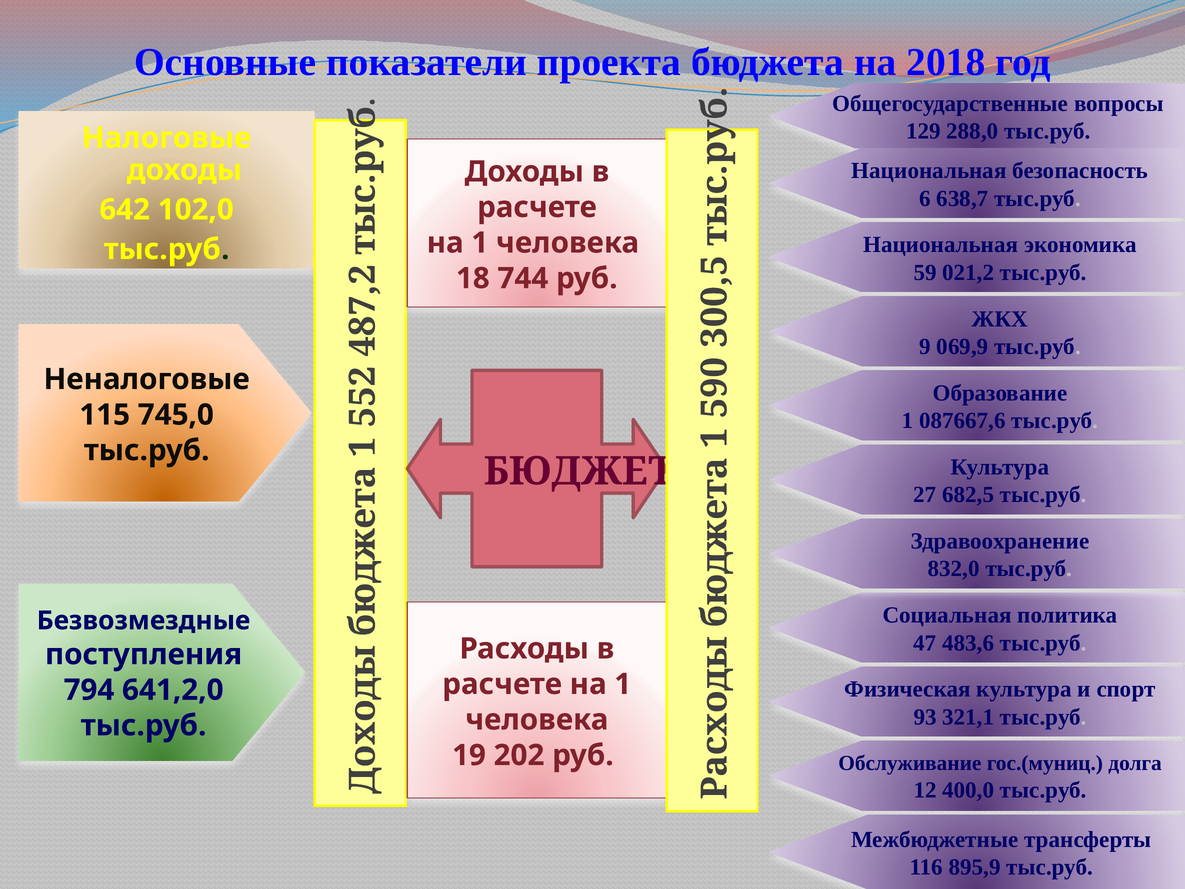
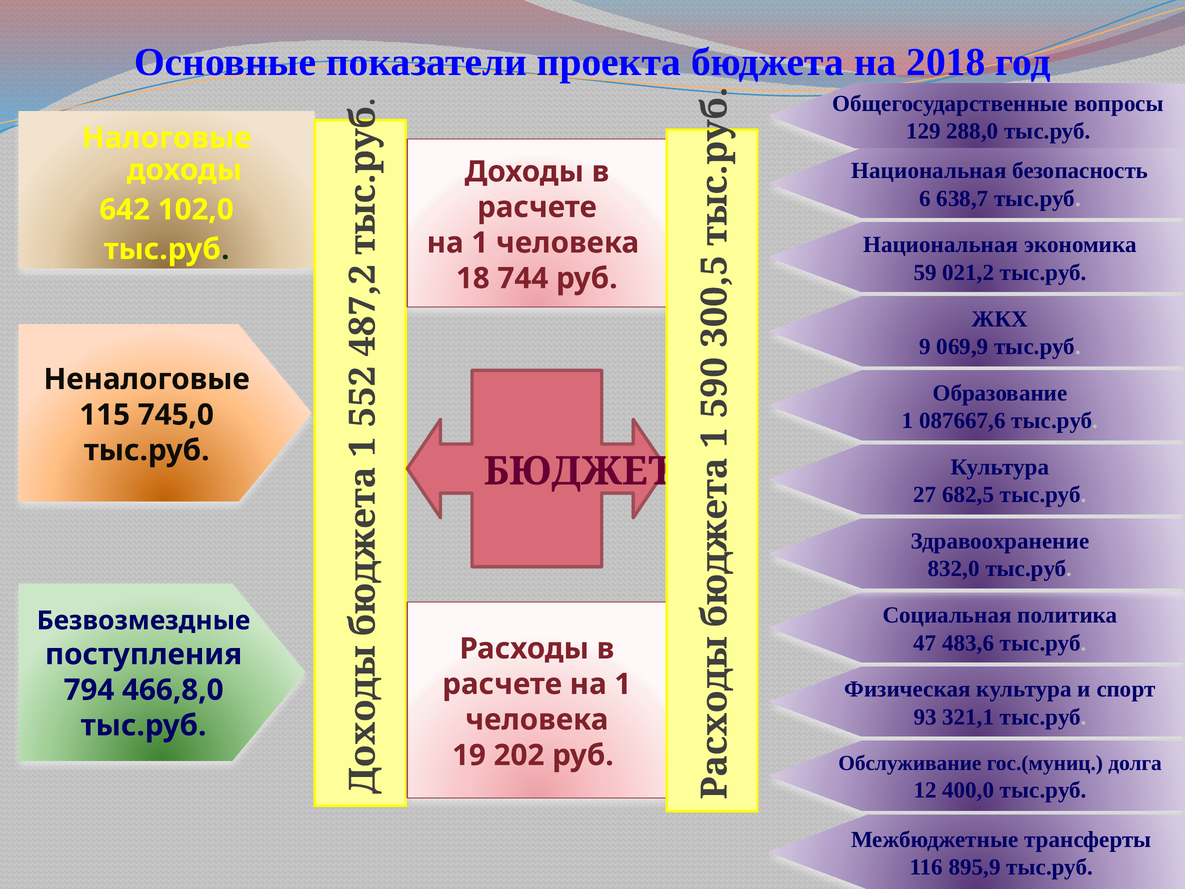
641,2,0: 641,2,0 -> 466,8,0 (173, 690)
